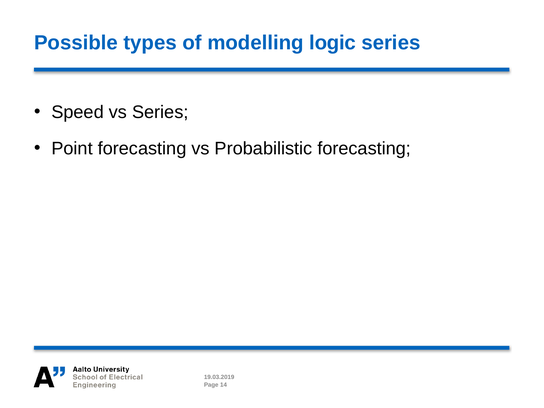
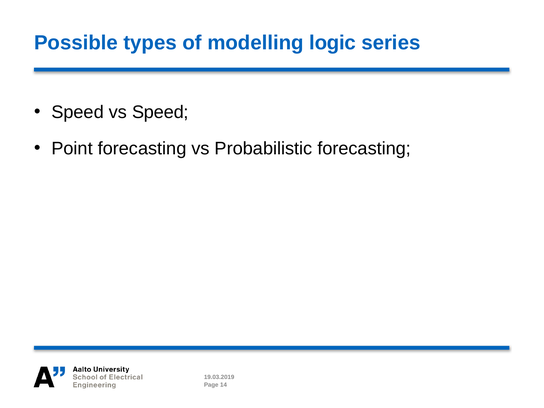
vs Series: Series -> Speed (160, 112)
